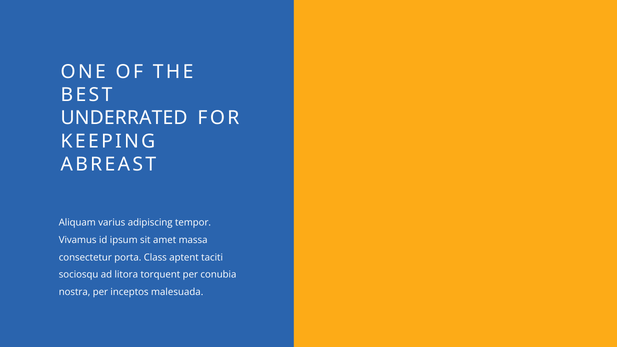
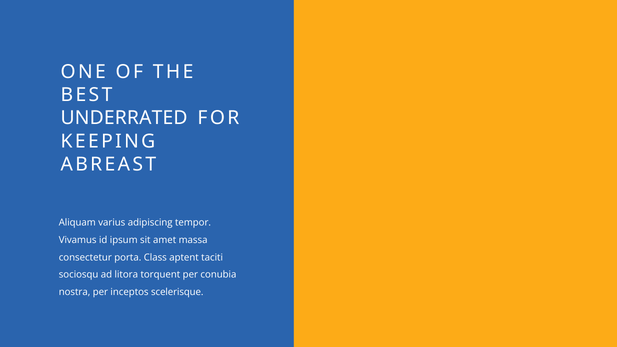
malesuada: malesuada -> scelerisque (177, 292)
